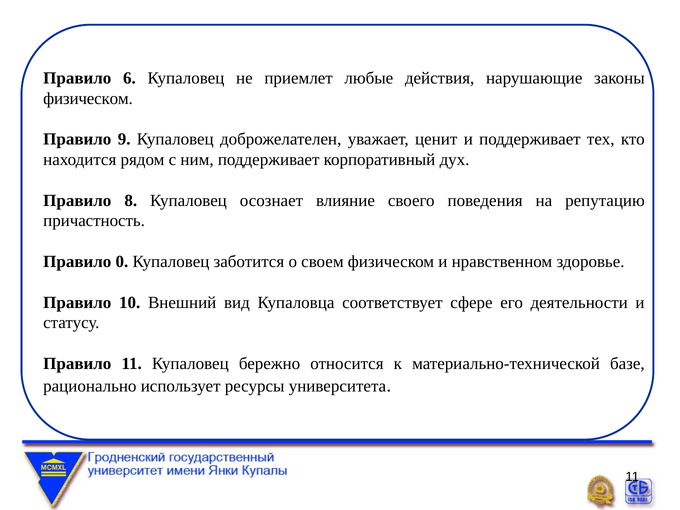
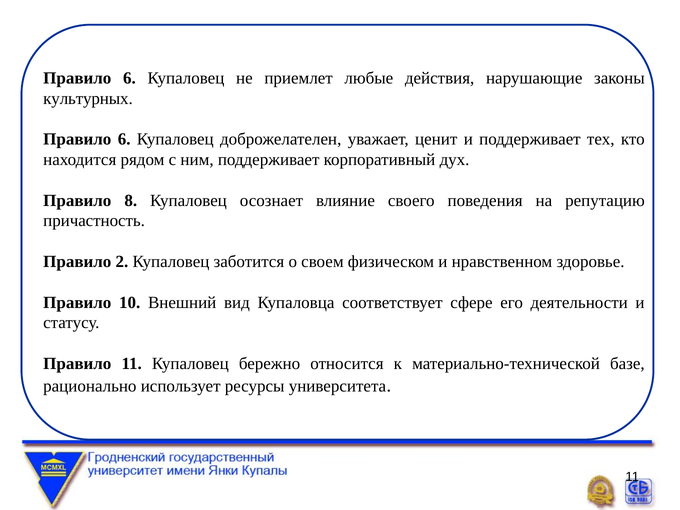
физическом: физическом -> культурных (88, 98)
9: 9 -> 6 (124, 139)
0: 0 -> 2 (122, 262)
